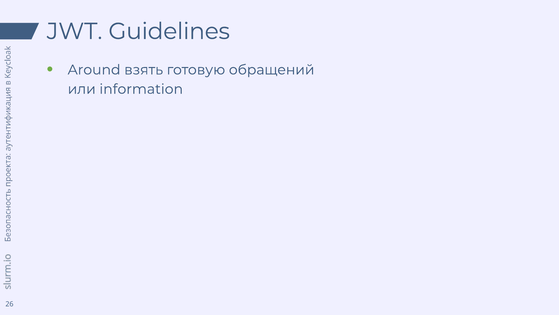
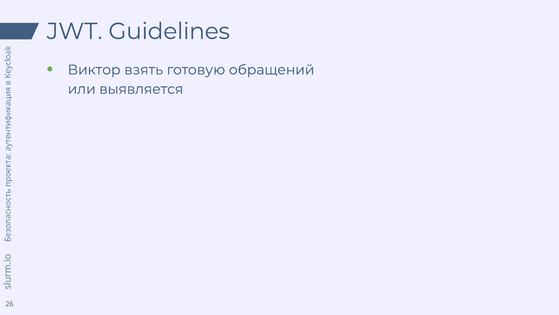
Around: Around -> Виктор (94, 70)
information: information -> выявляется (141, 89)
